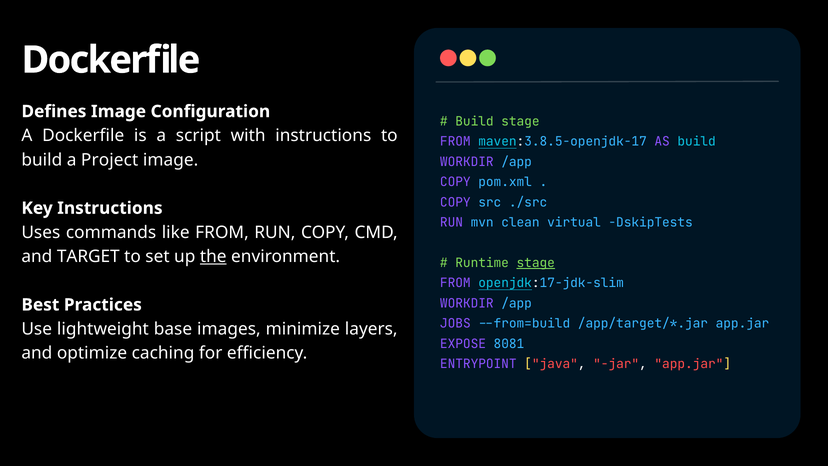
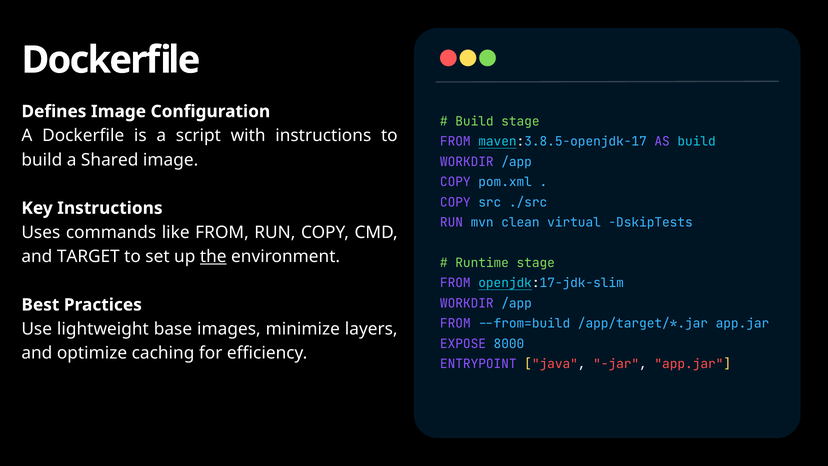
Project: Project -> Shared (110, 160)
stage underline: present -> none (536, 263)
JOBS: JOBS -> FROM (455, 323)
8081: 8081 -> 8000 (509, 344)
